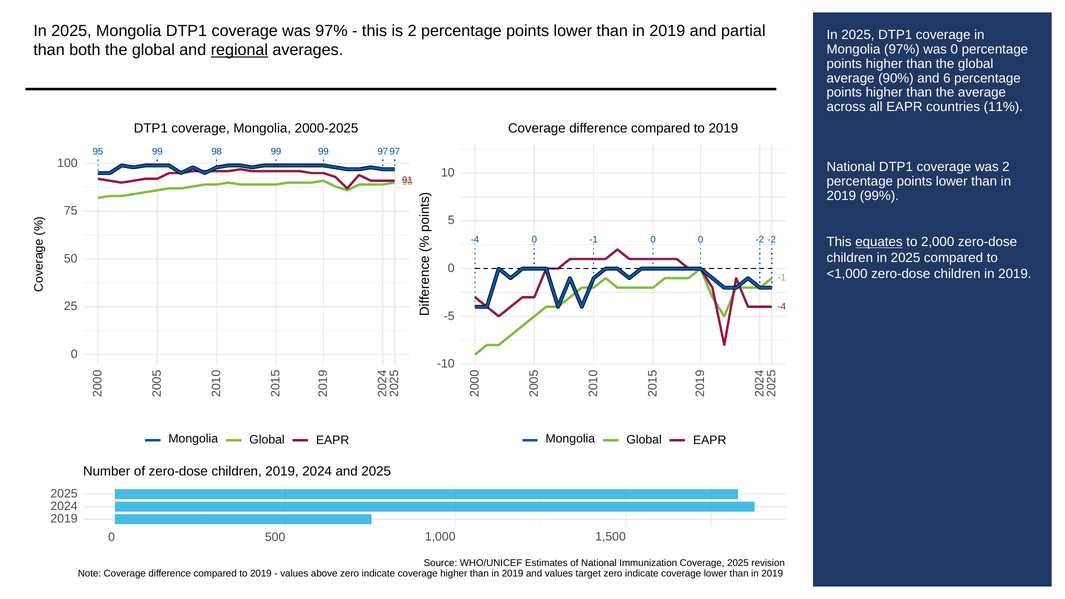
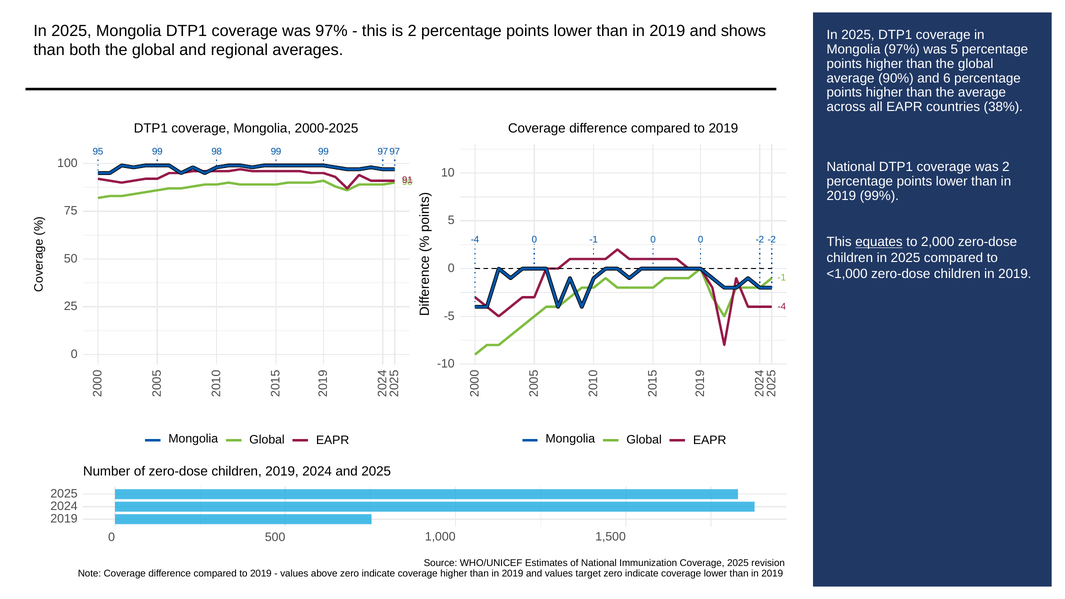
partial: partial -> shows (743, 31)
regional underline: present -> none (239, 50)
was 0: 0 -> 5 (954, 49)
11%: 11% -> 38% (1003, 107)
